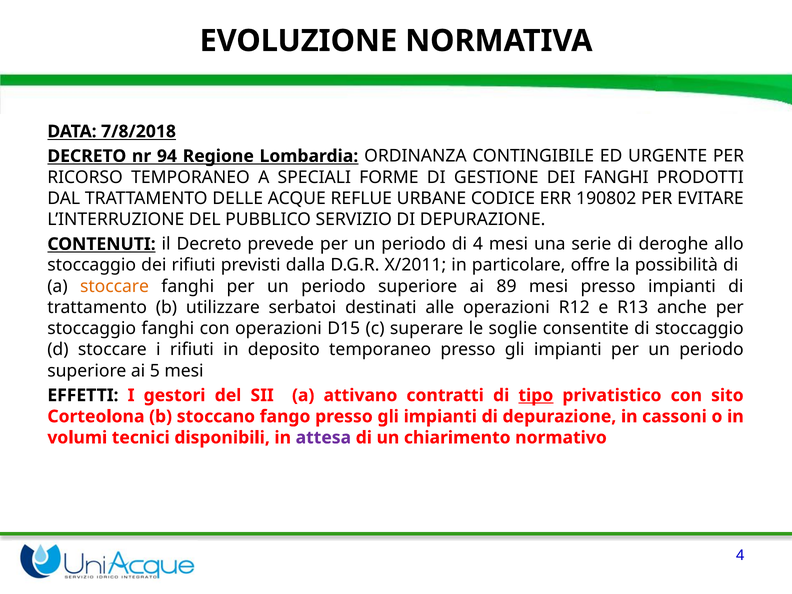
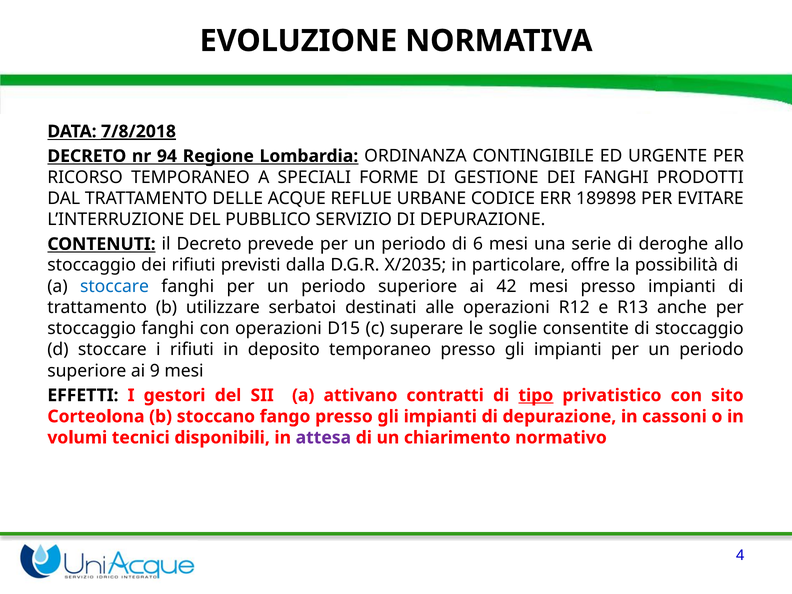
7/8/2018 underline: none -> present (139, 131)
190802: 190802 -> 189898 (606, 198)
di 4: 4 -> 6 (478, 244)
X/2011: X/2011 -> X/2035 (415, 265)
stoccare colour: orange -> blue (115, 286)
89: 89 -> 42 (507, 286)
5: 5 -> 9 (155, 371)
